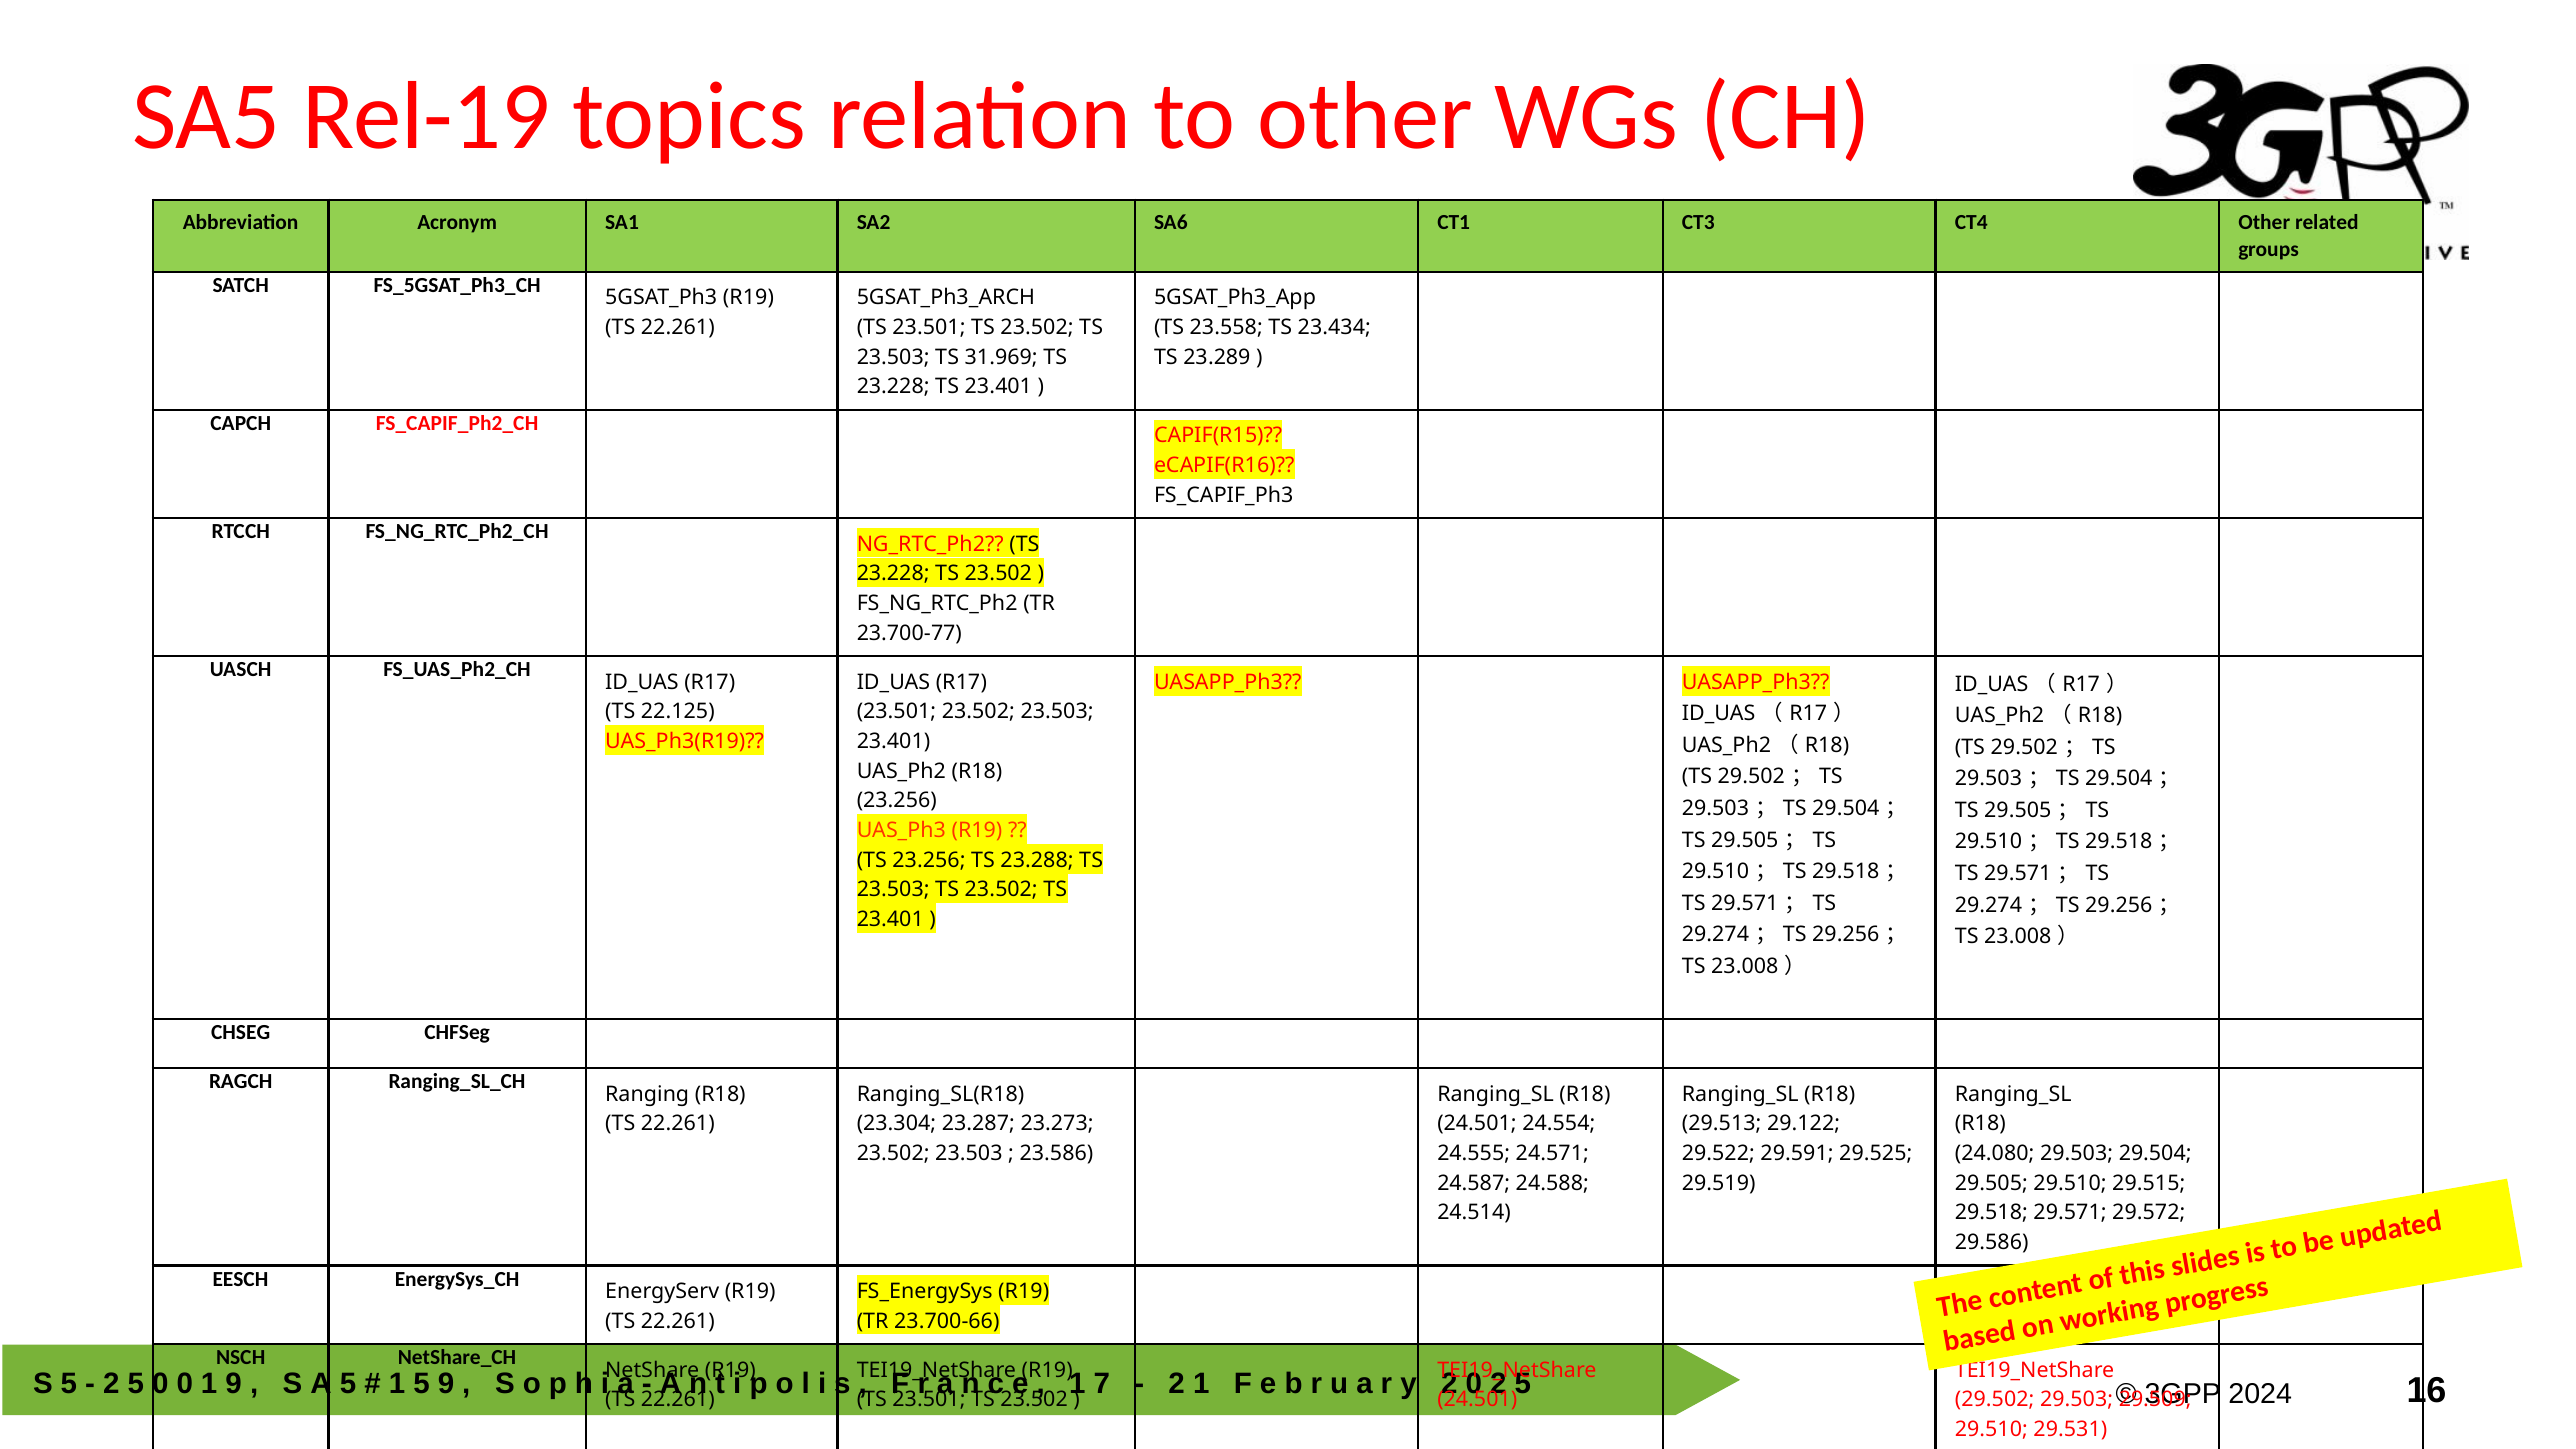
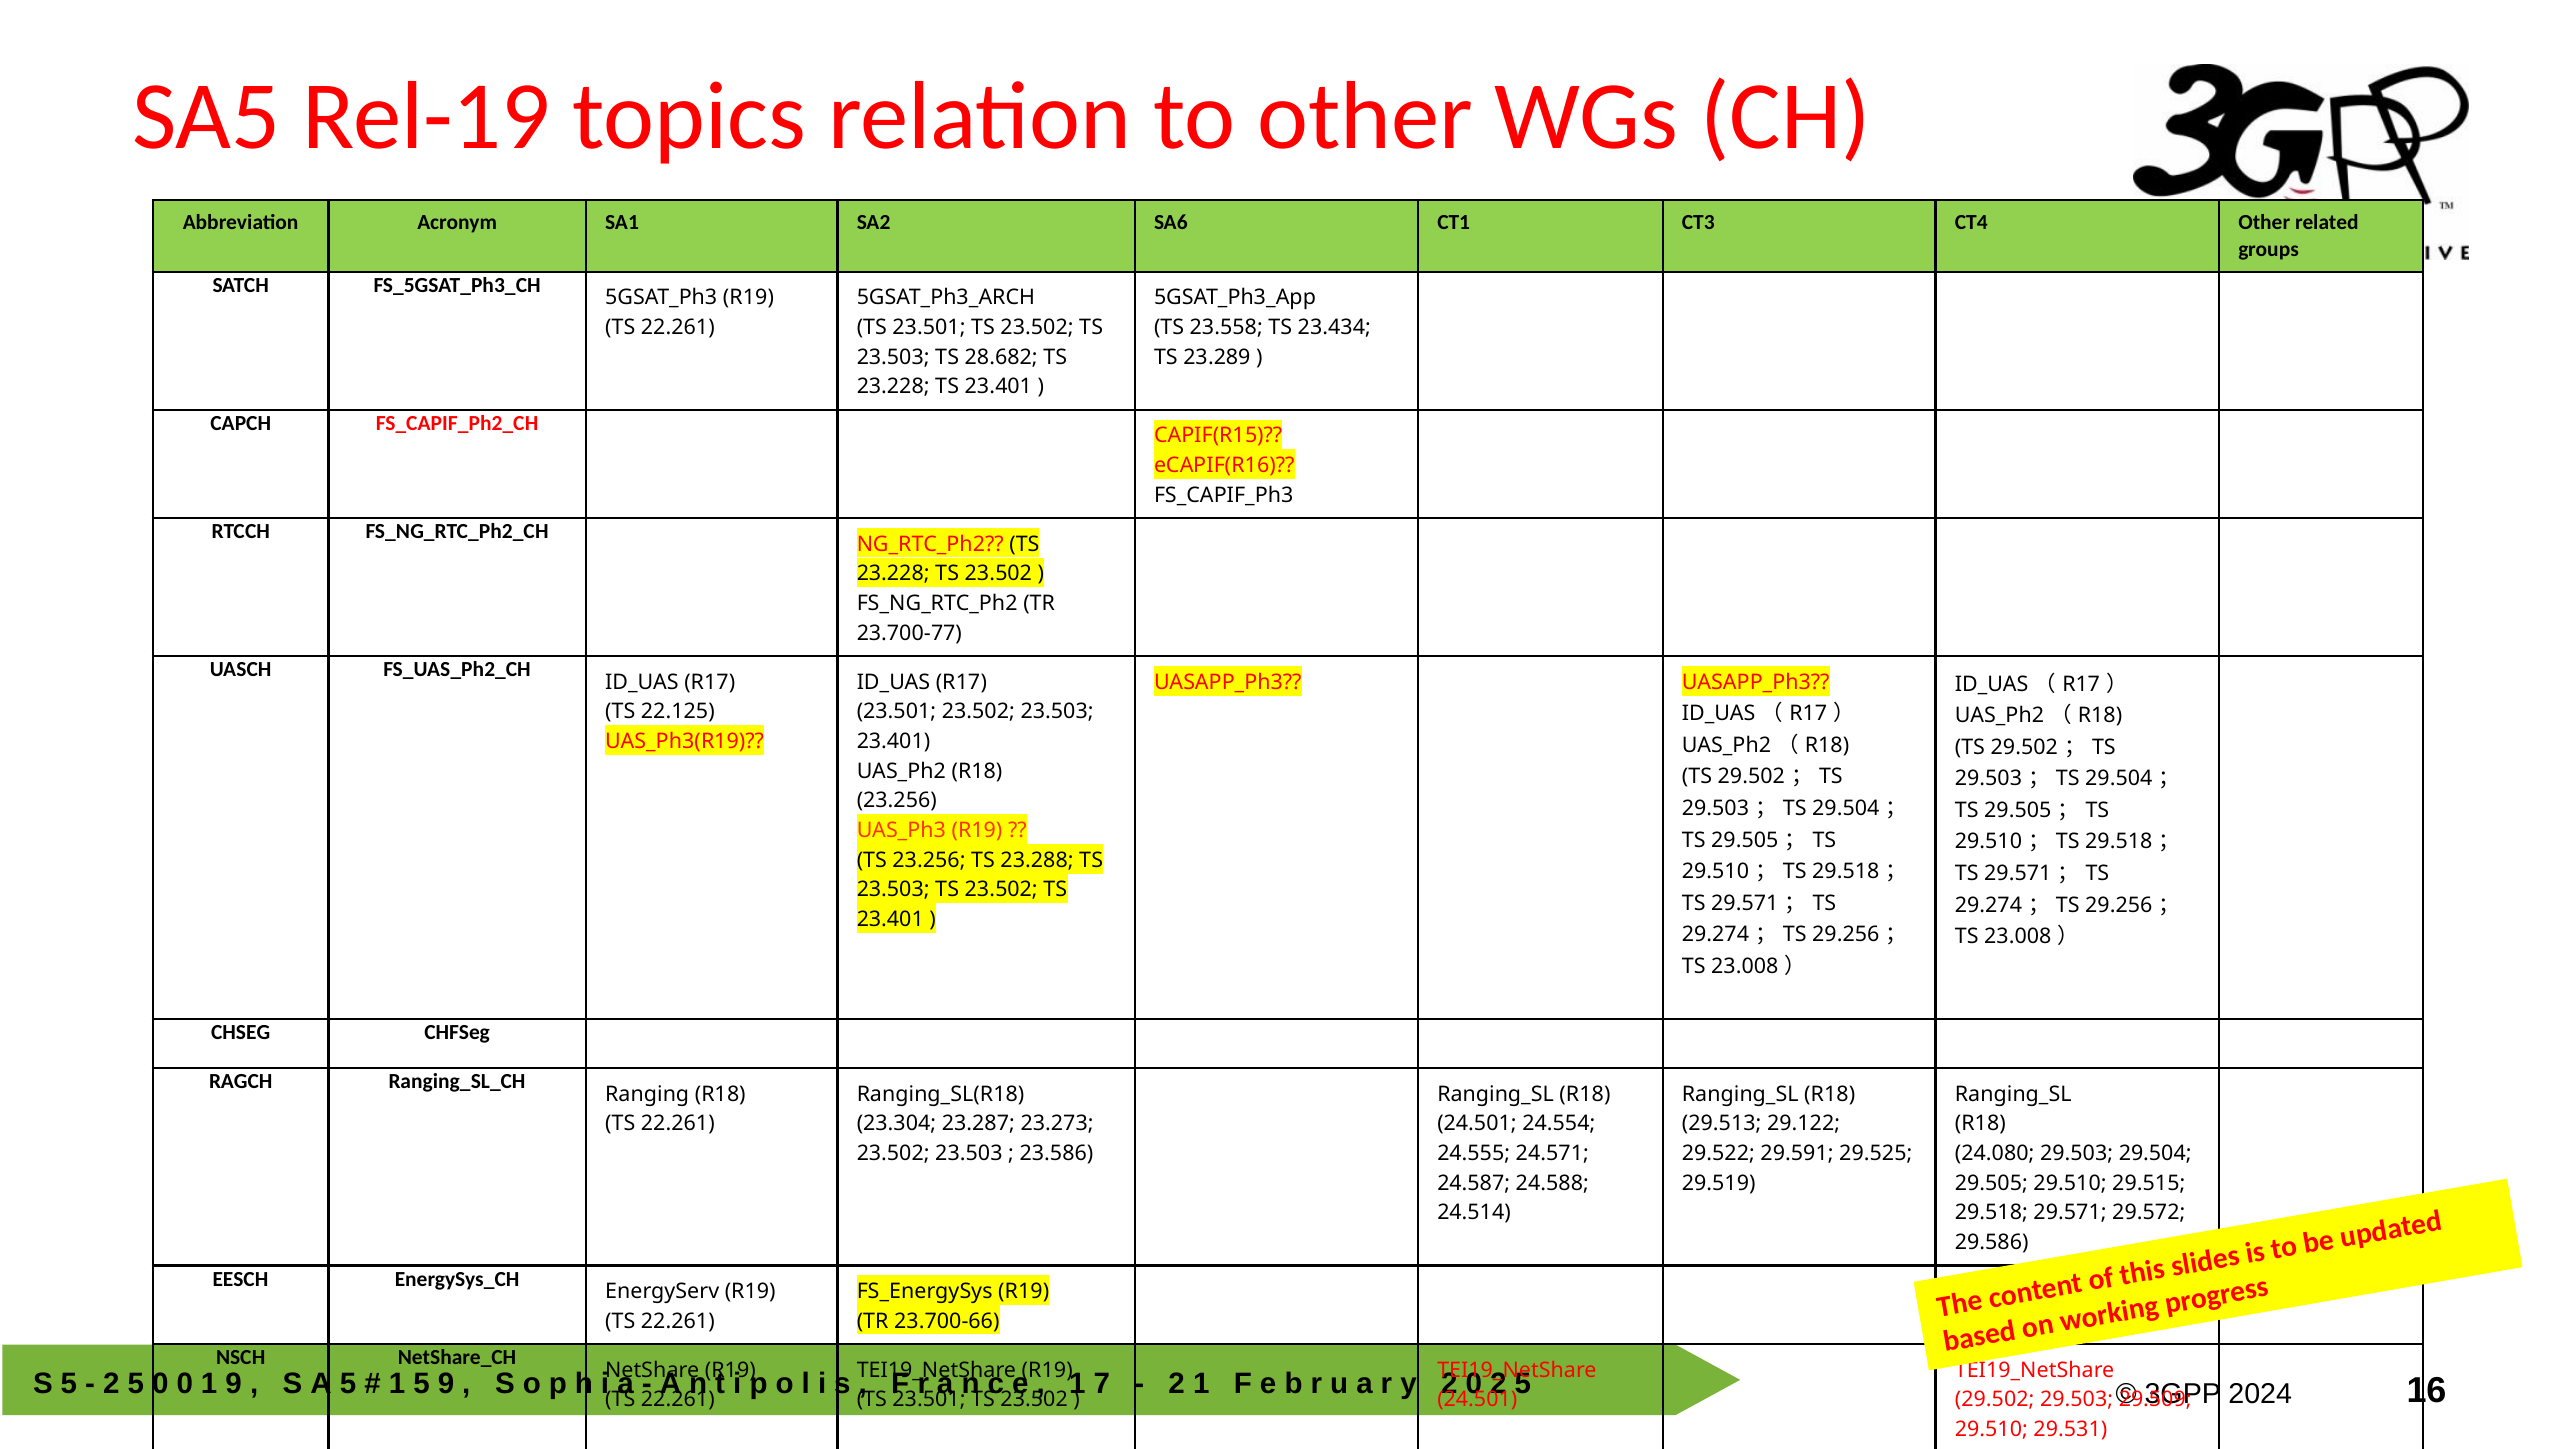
31.969: 31.969 -> 28.682 (1001, 357)
